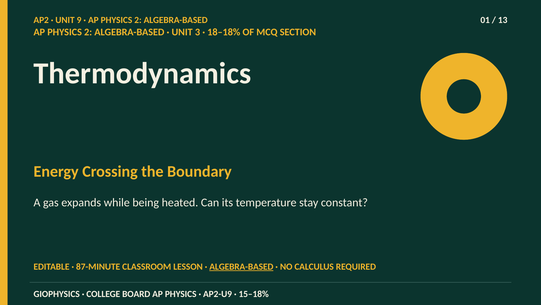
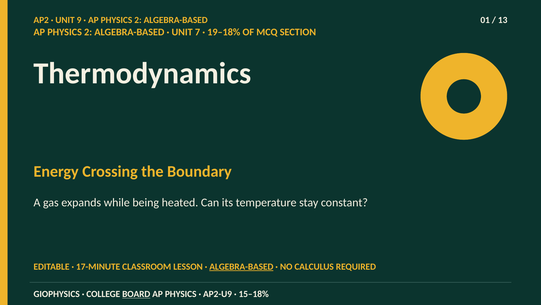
3: 3 -> 7 (197, 32)
18–18%: 18–18% -> 19–18% (224, 32)
87-MINUTE: 87-MINUTE -> 17-MINUTE (98, 266)
BOARD underline: none -> present (136, 294)
